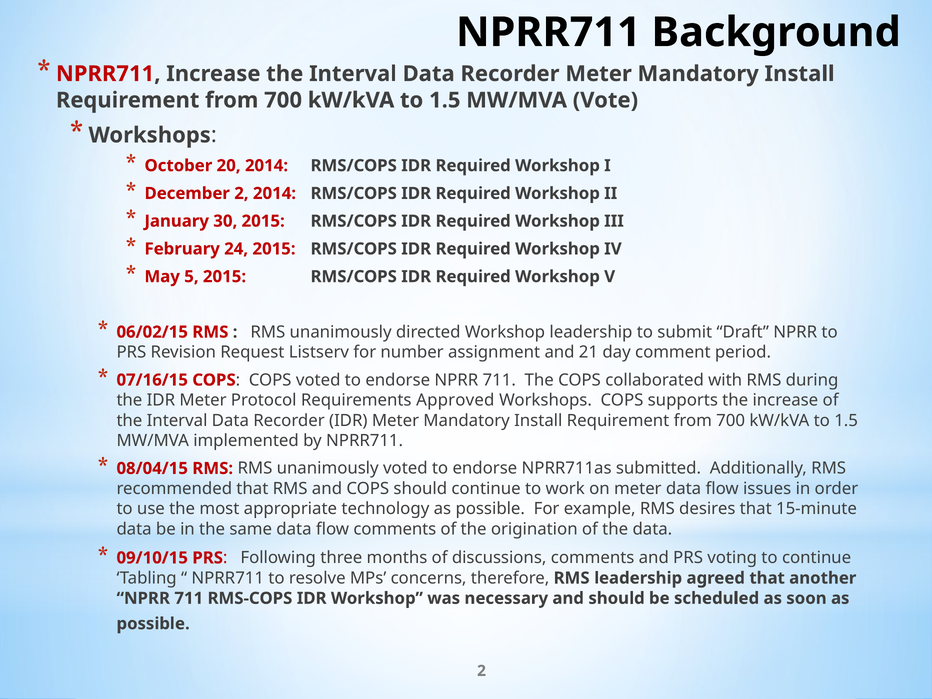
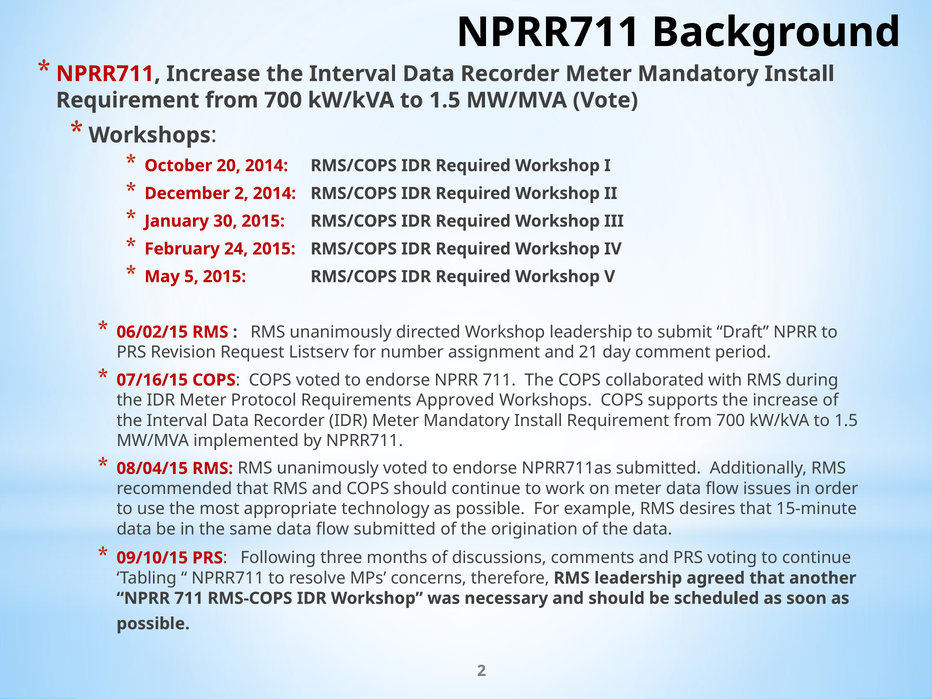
flow comments: comments -> submitted (395, 529)
